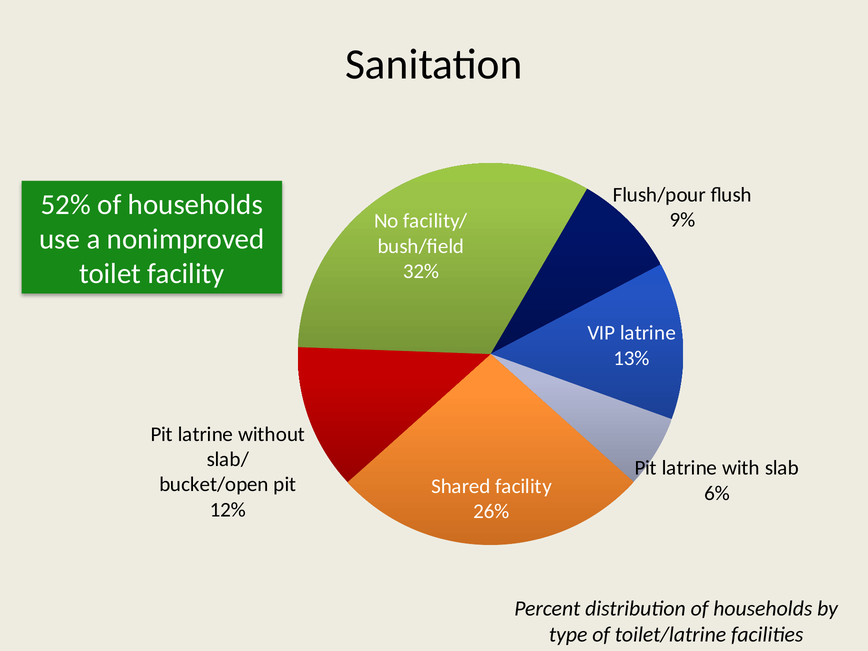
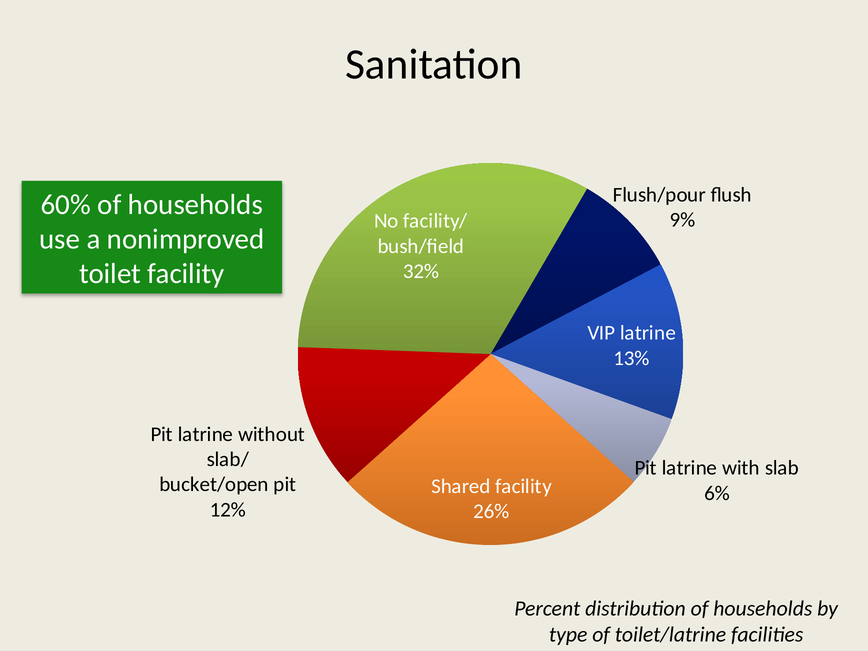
52%: 52% -> 60% (66, 204)
